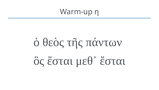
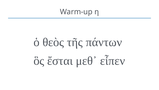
μεθ᾽ ἔσται: ἔσται -> εἶπεν (113, 61)
